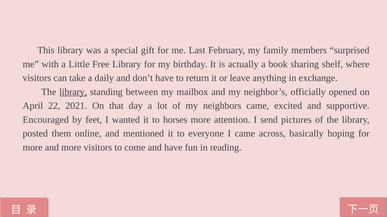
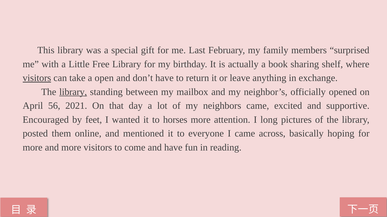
visitors underline: none -> present (37, 78)
daily: daily -> open (104, 78)
22: 22 -> 56 (54, 106)
send: send -> long (269, 120)
